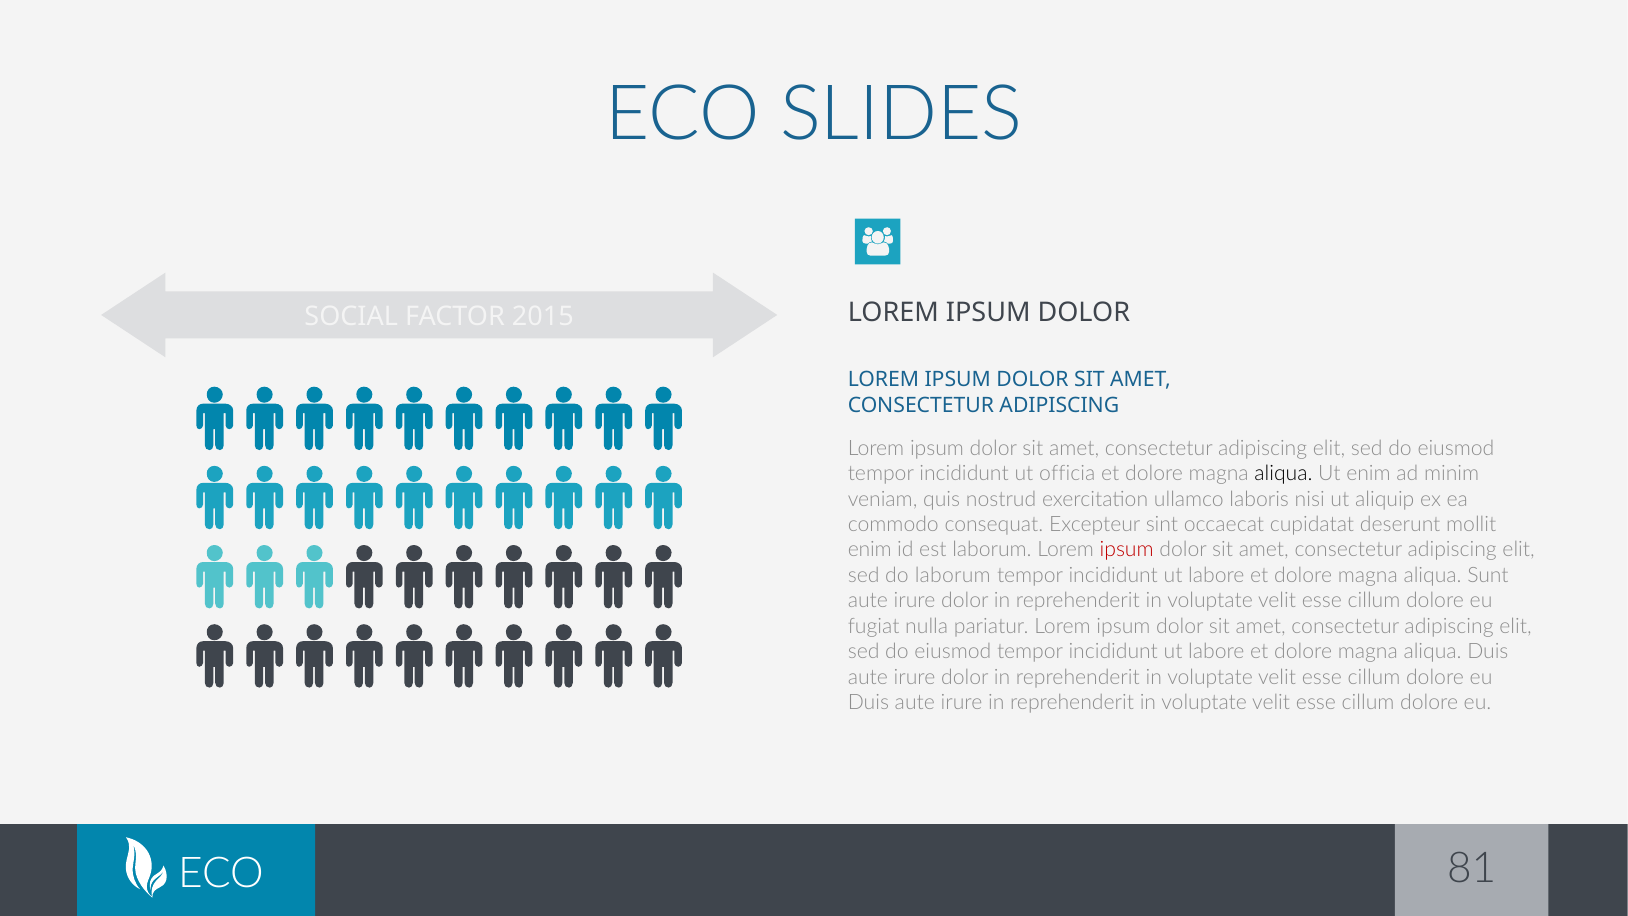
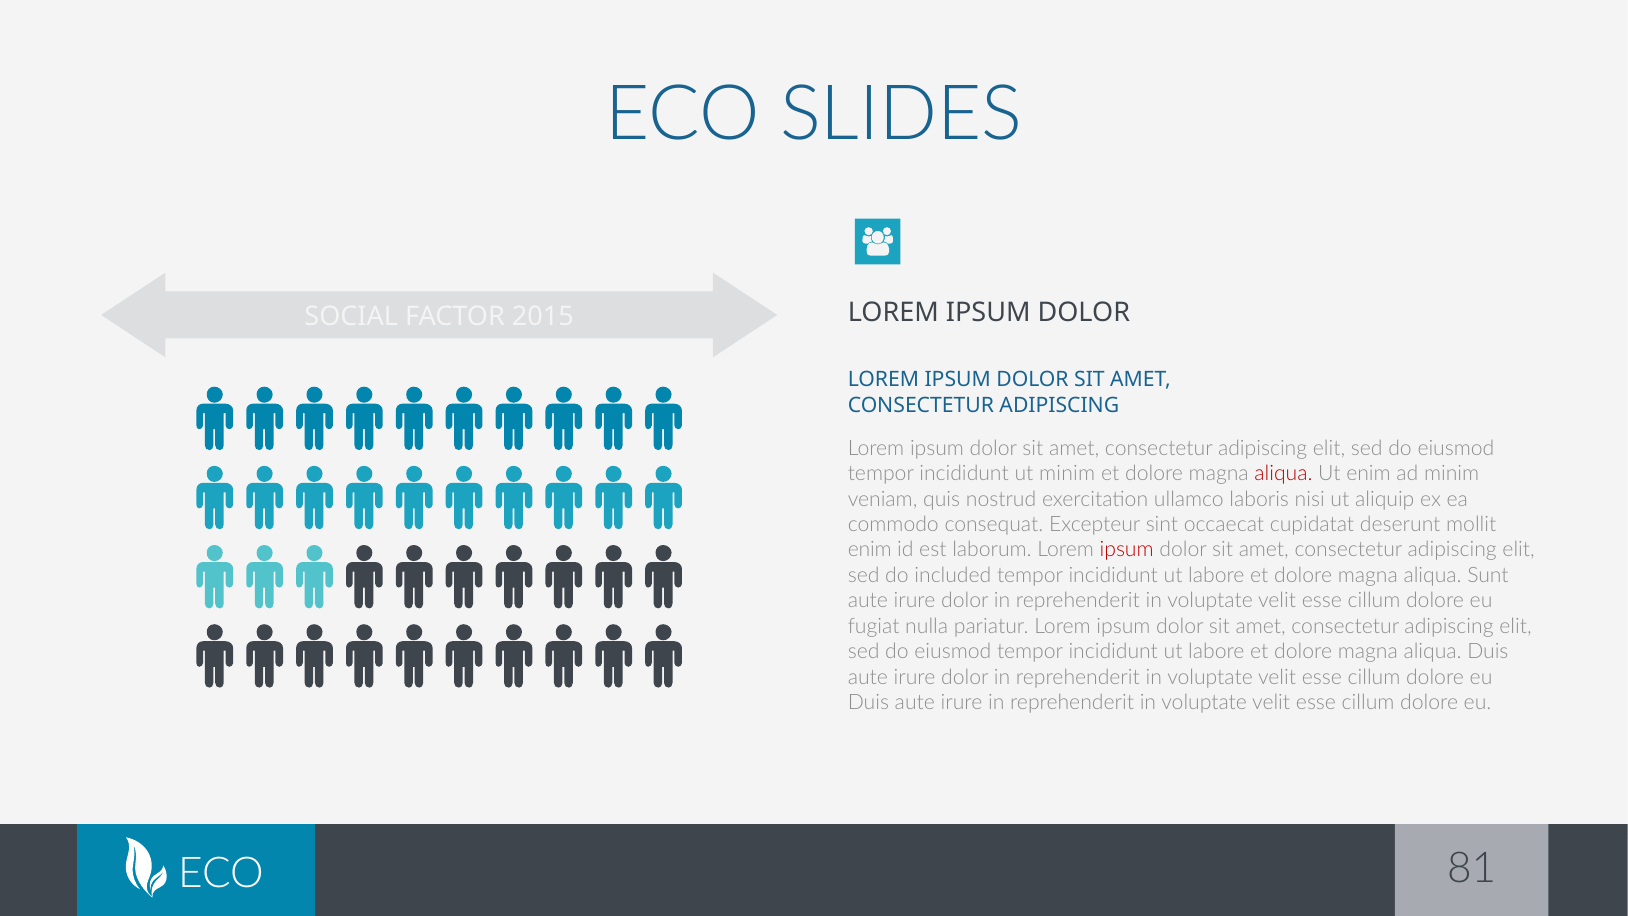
ut officia: officia -> minim (1067, 474)
aliqua colour: black -> red (1283, 474)
do laborum: laborum -> included (953, 575)
